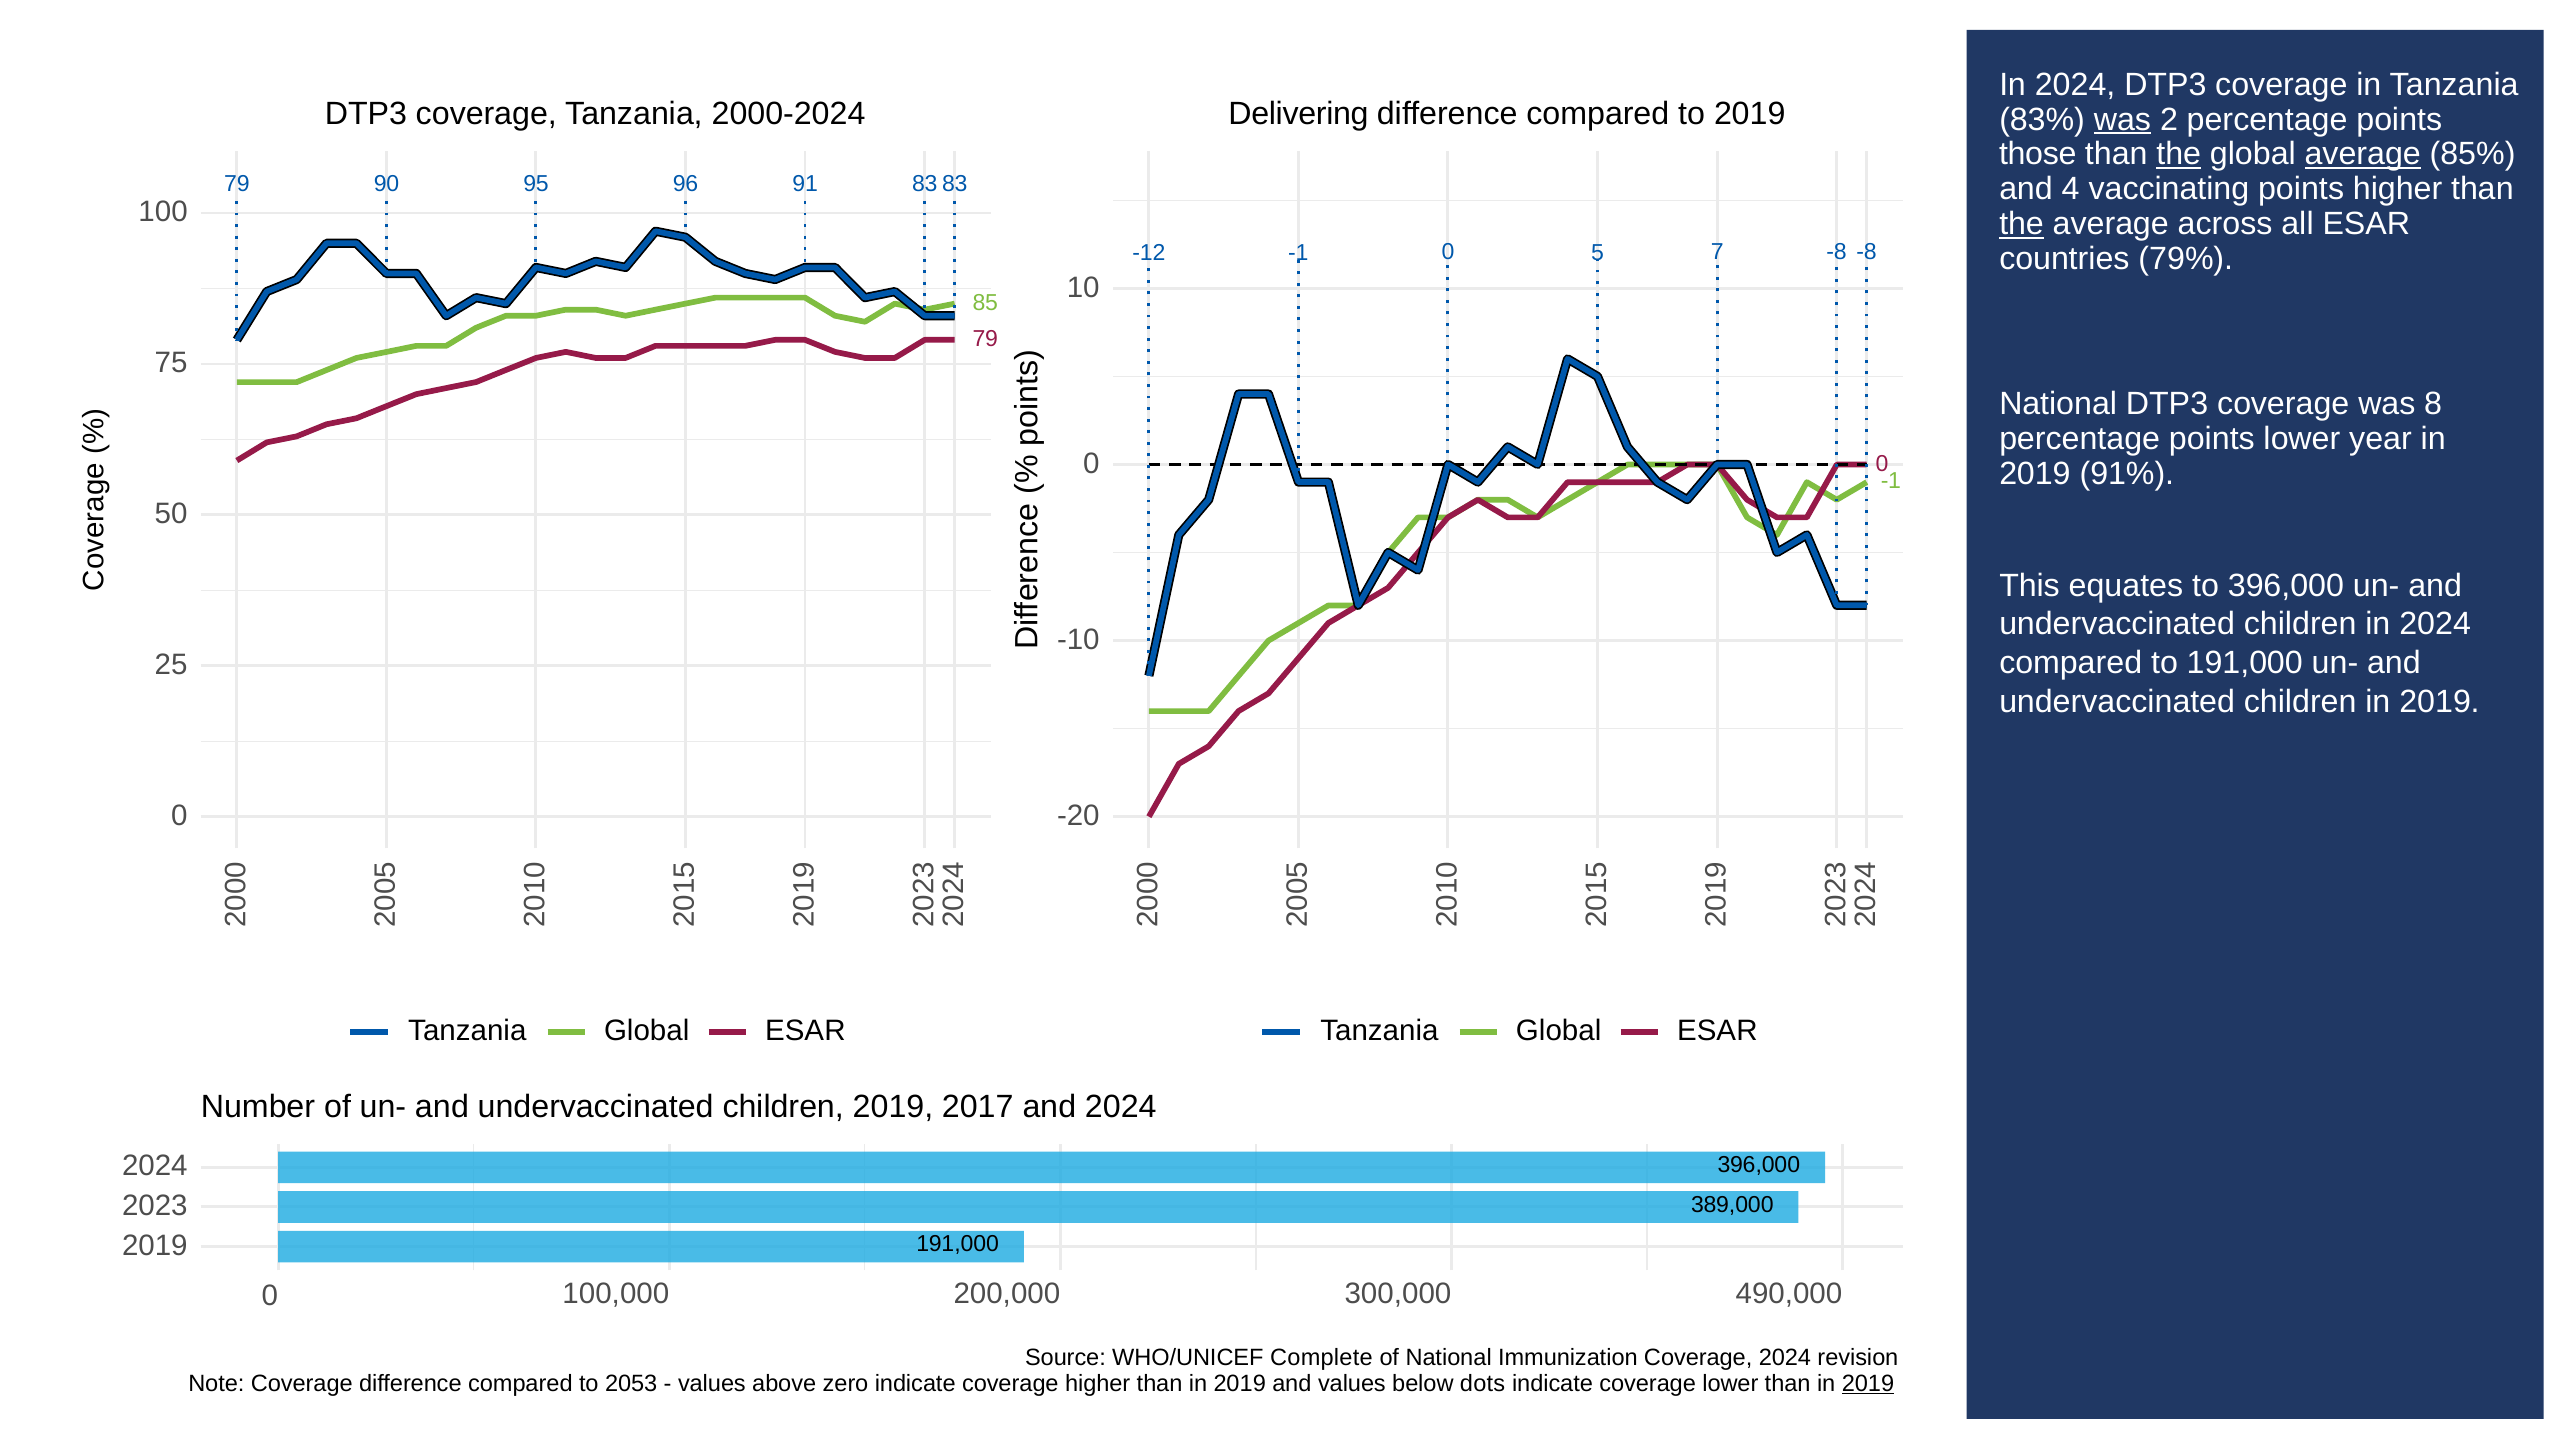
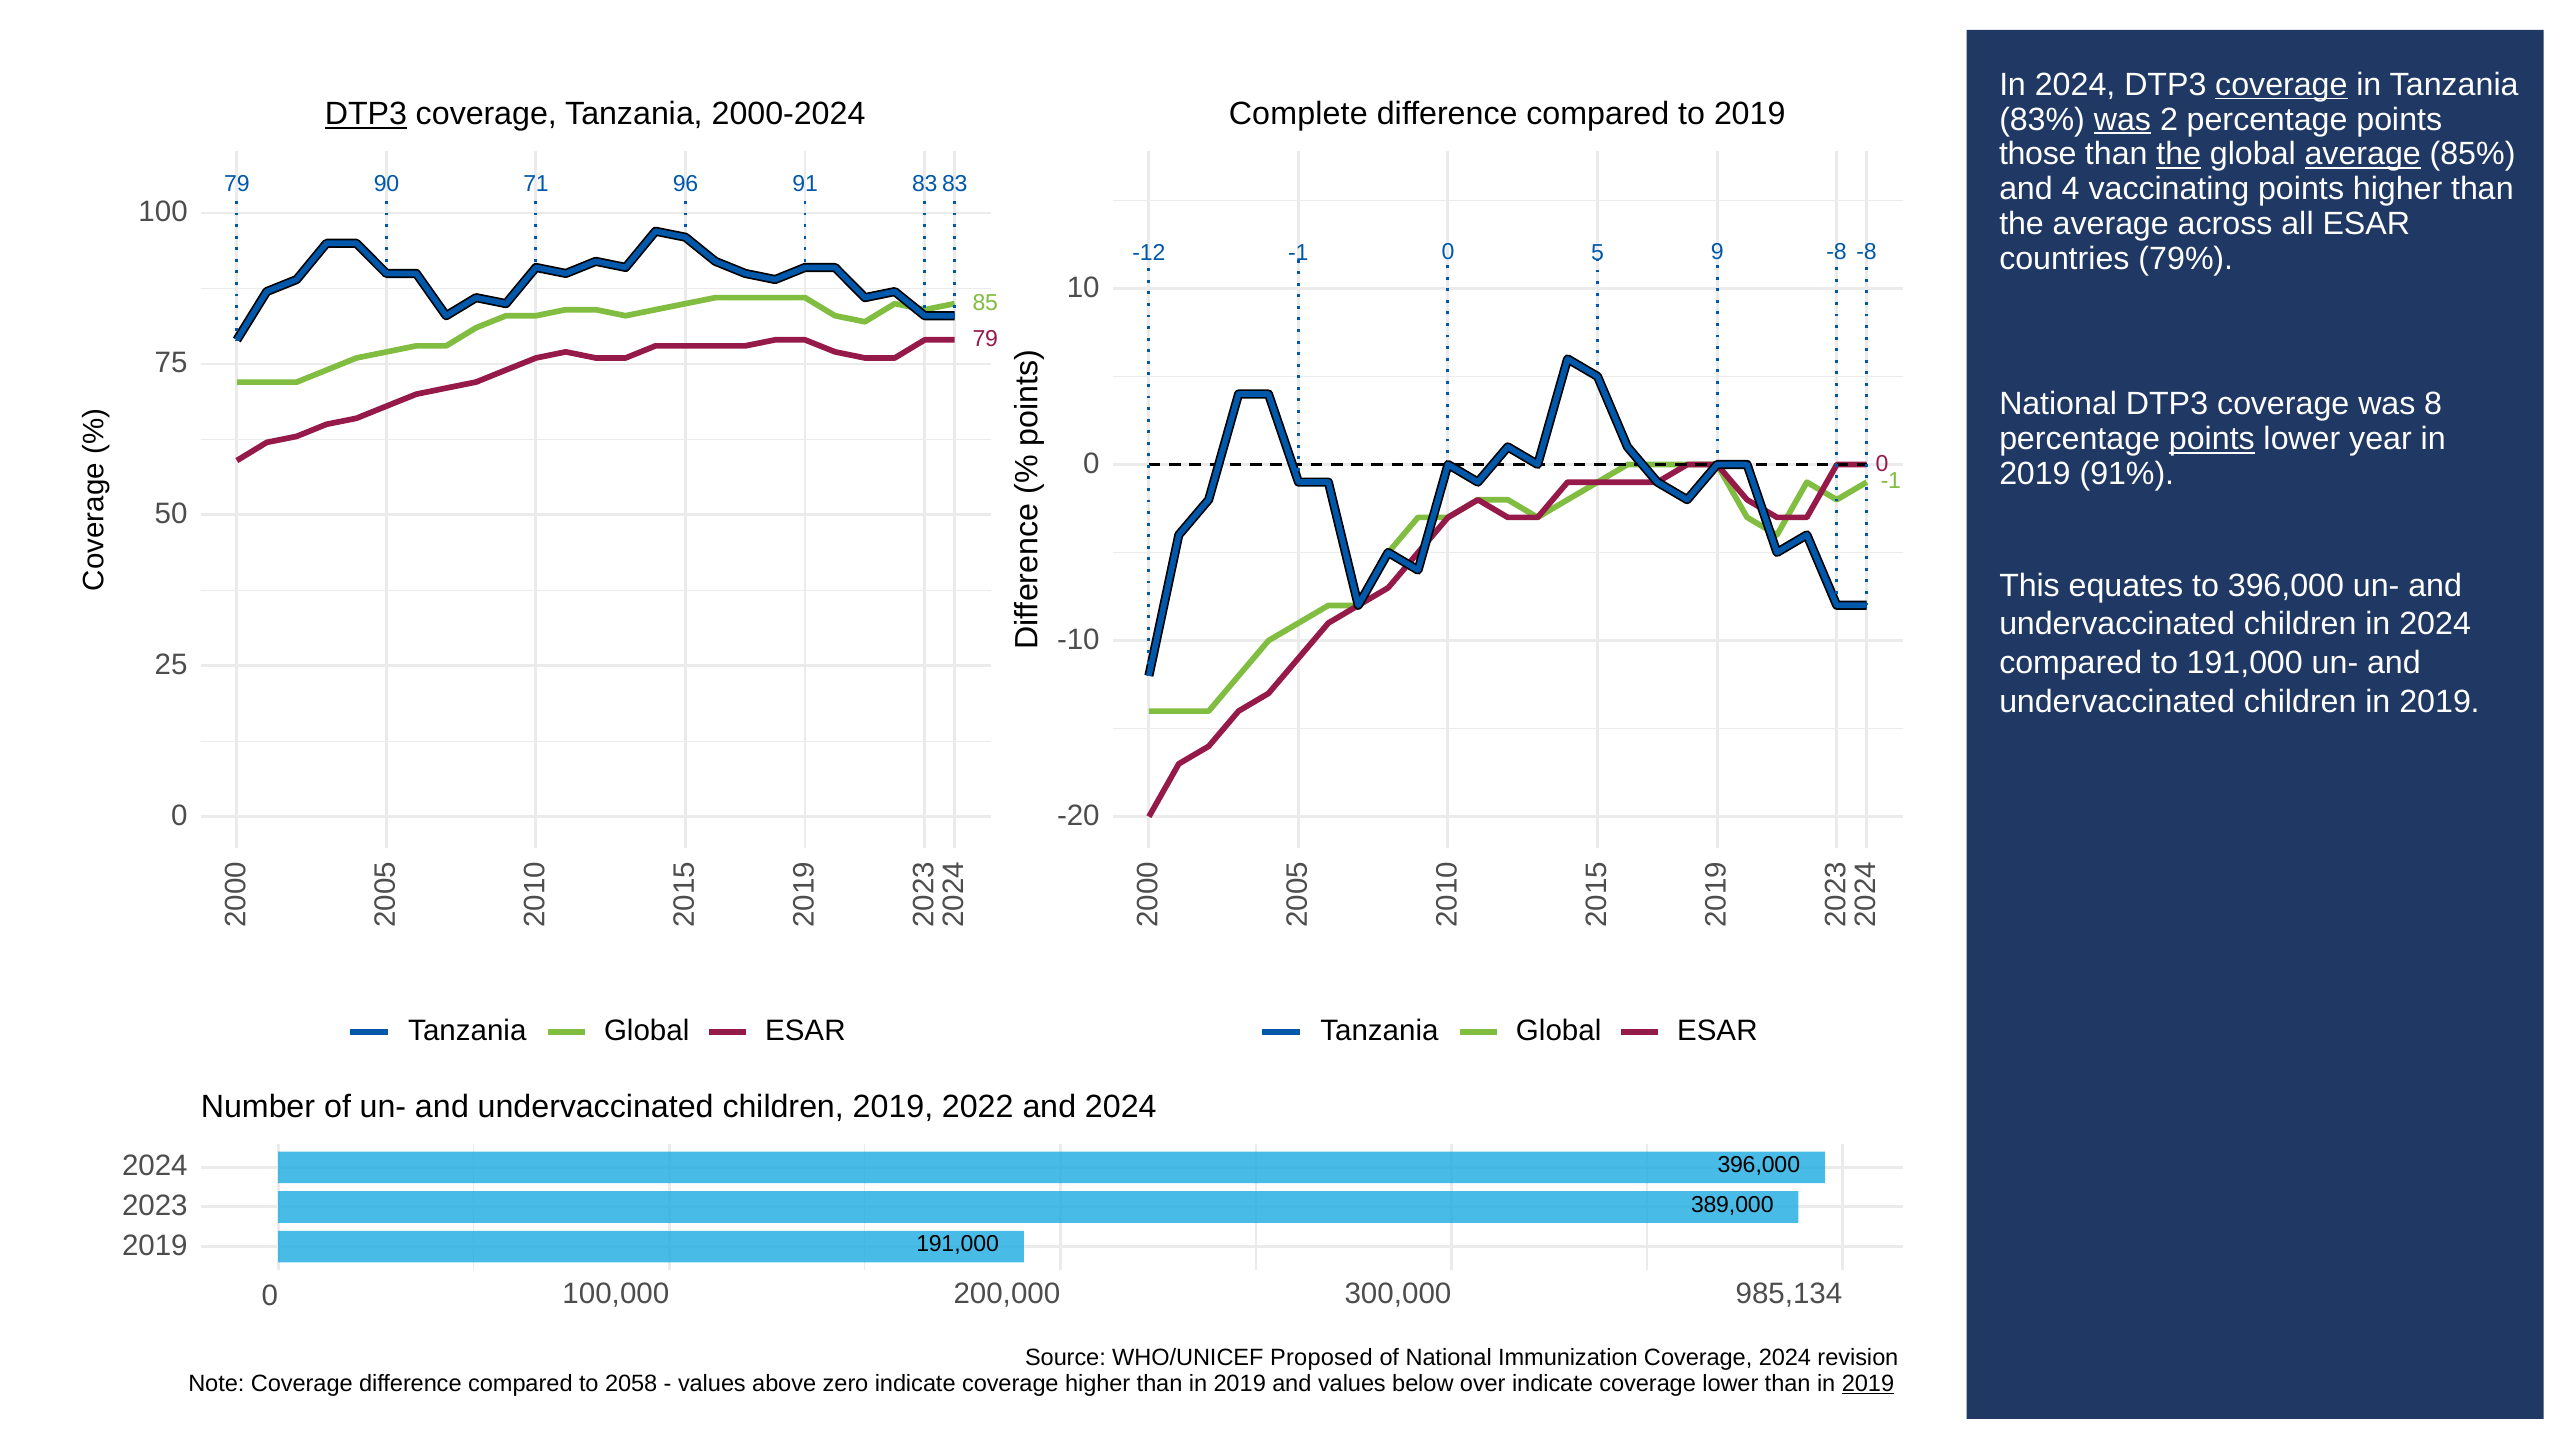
coverage underline: none -> present (2281, 85)
Delivering: Delivering -> Complete (1298, 114)
DTP3 underline: none -> present (366, 114)
95: 95 -> 71 (536, 184)
the underline: present -> none (2022, 224)
5 7: 7 -> 9 (1717, 252)
points underline: none -> present (2212, 439)
2017: 2017 -> 2022 (978, 1107)
490,000: 490,000 -> 985,134 (1789, 1294)
Complete: Complete -> Proposed (1321, 1358)
2053: 2053 -> 2058 (631, 1383)
dots: dots -> over (1483, 1383)
